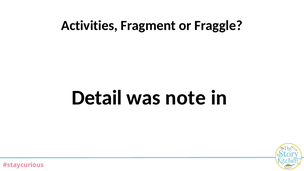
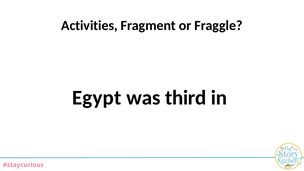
Detail: Detail -> Egypt (97, 98)
note: note -> third (186, 98)
